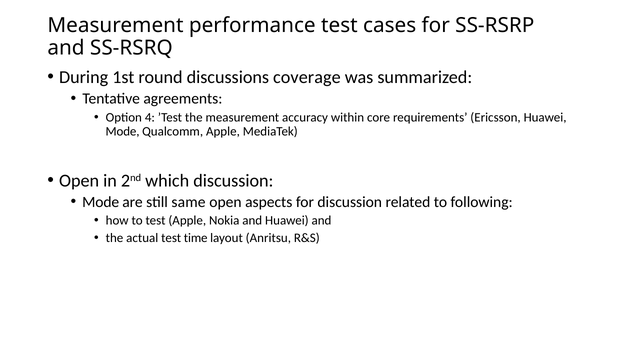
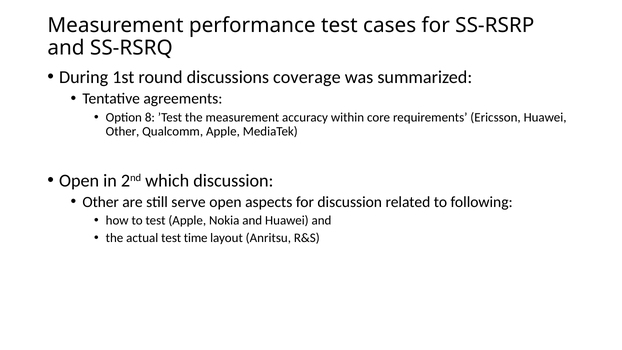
4: 4 -> 8 (150, 117)
Mode: Mode -> Other (123, 131)
Mode: Mode -> Other (101, 202)
same: same -> serve (189, 202)
